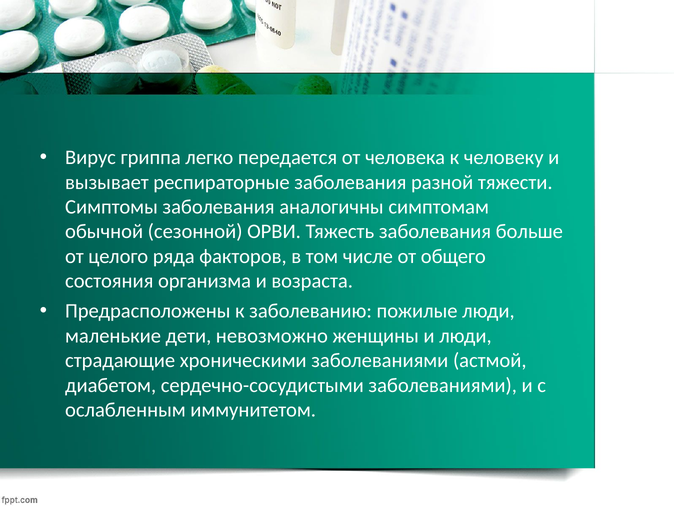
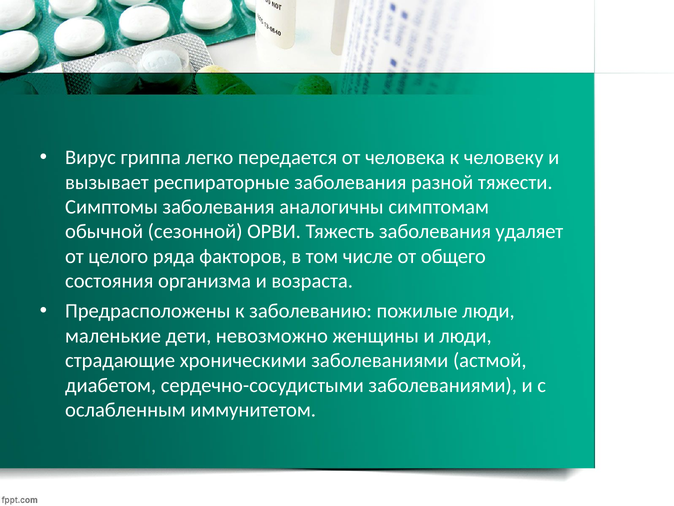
больше: больше -> удаляет (529, 231)
